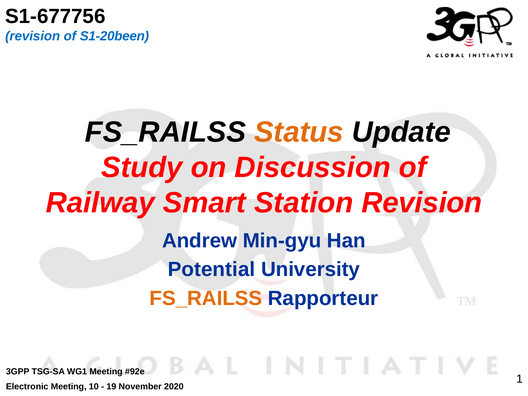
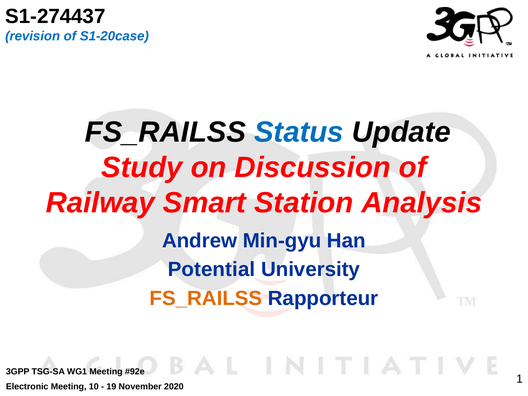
S1-677756: S1-677756 -> S1-274437 (55, 16)
S1-20been: S1-20been -> S1-20case (114, 36)
Status colour: orange -> blue (299, 132)
Station Revision: Revision -> Analysis (422, 203)
